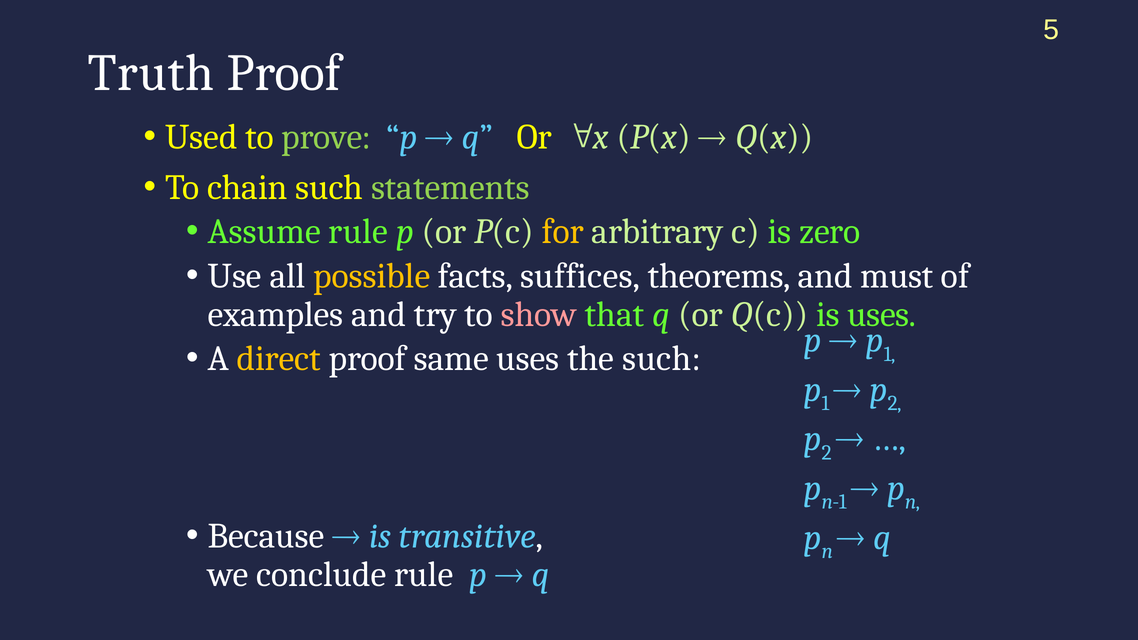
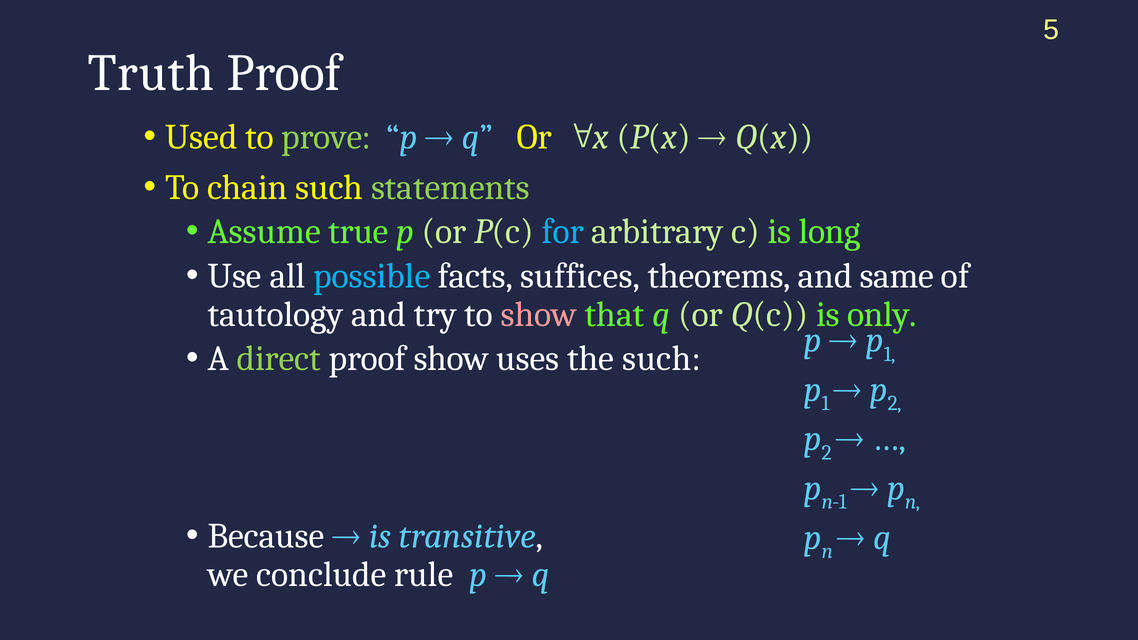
Assume rule: rule -> true (358, 232)
for colour: yellow -> light blue (563, 232)
zero: zero -> long (830, 232)
possible colour: yellow -> light blue (372, 276)
must: must -> same (897, 276)
examples: examples -> tautology (276, 314)
is uses: uses -> only (882, 314)
direct colour: yellow -> light green (279, 359)
proof same: same -> show (451, 359)
